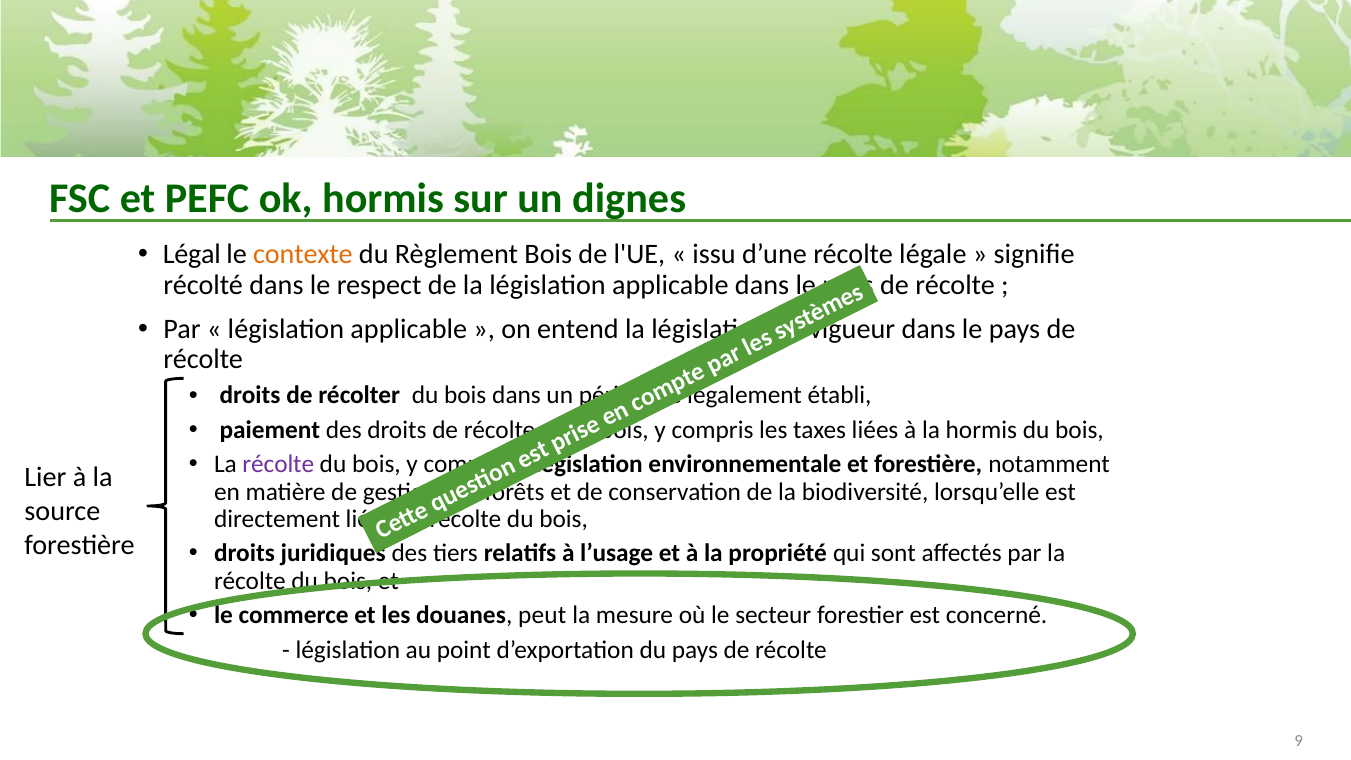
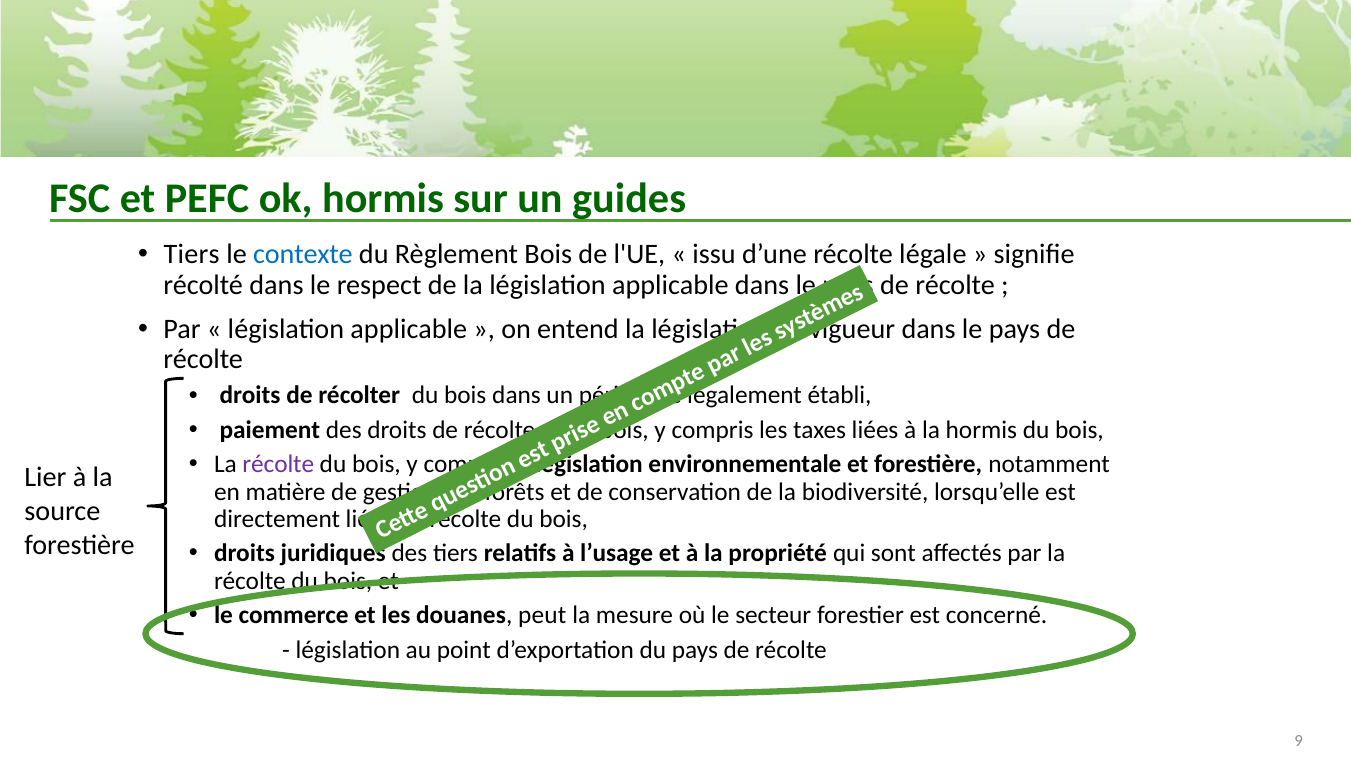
dignes: dignes -> guides (629, 198)
Légal: Légal -> Tiers (192, 254)
contexte colour: orange -> blue (303, 254)
